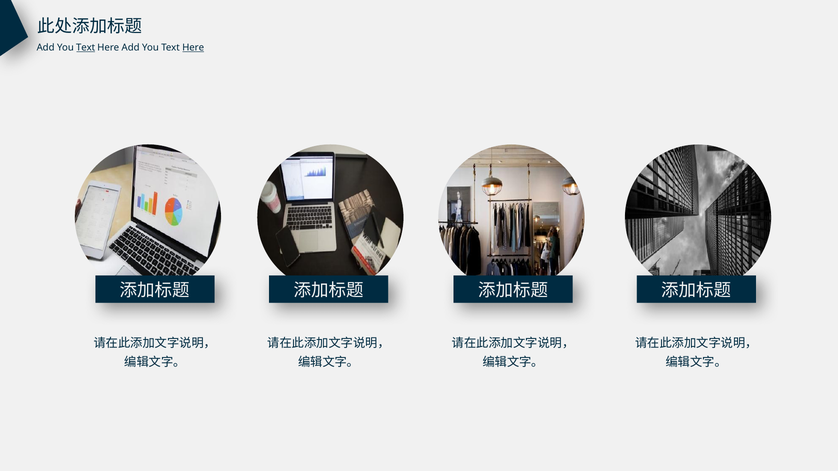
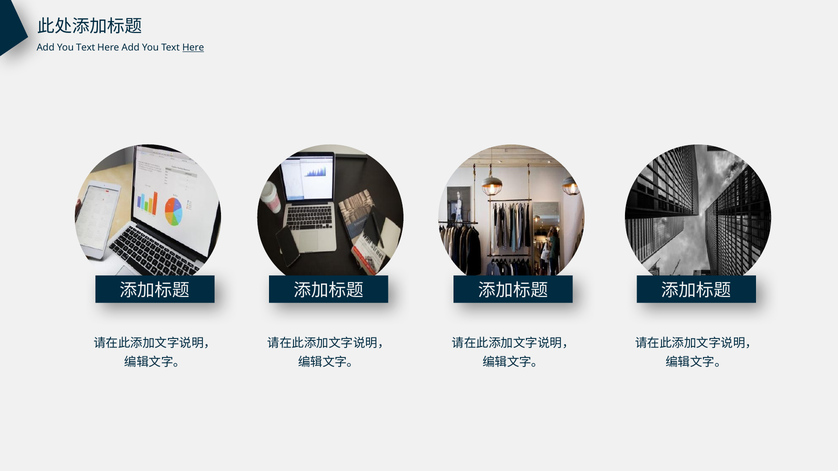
Text underline: present -> none (86, 48)
